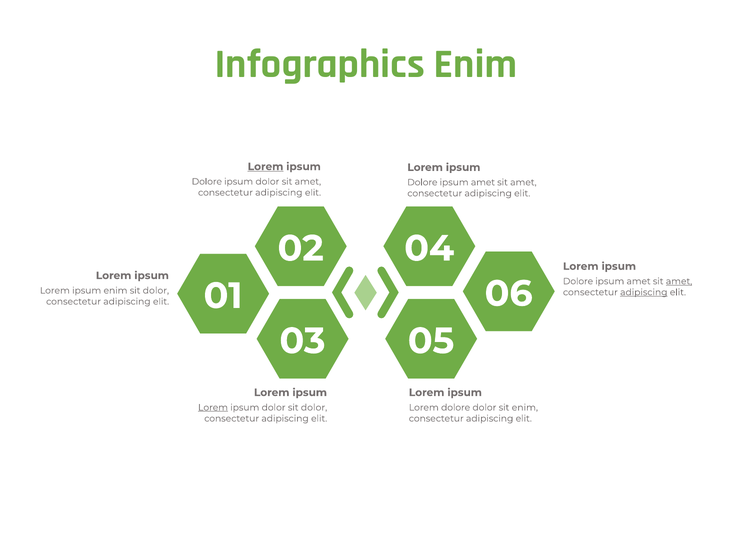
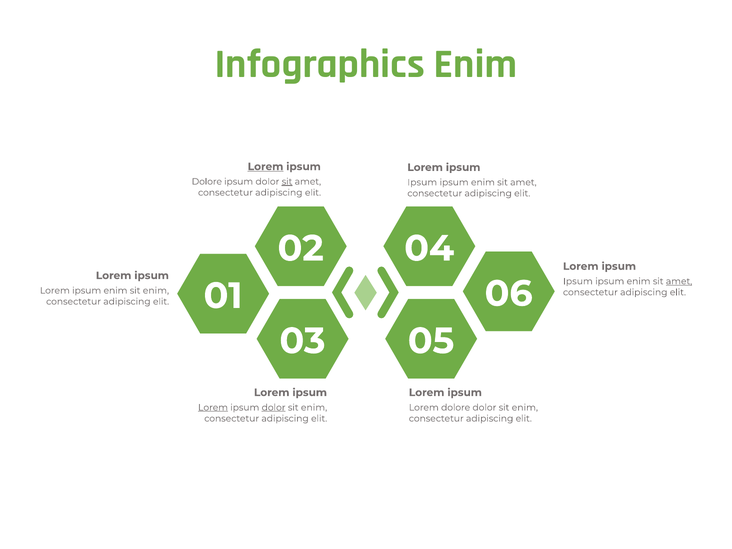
sit underline: none -> present (287, 182)
Dolore: Dolore -> Ipsum (422, 182)
amet: amet -> enim (483, 182)
Dolore: Dolore -> Ipsum (578, 281)
amet: amet -> enim (639, 281)
dolor: dolor -> enim (156, 291)
adipiscing underline: present -> none (644, 292)
dolor underline: none -> present (274, 408)
dolor: dolor -> enim (314, 408)
